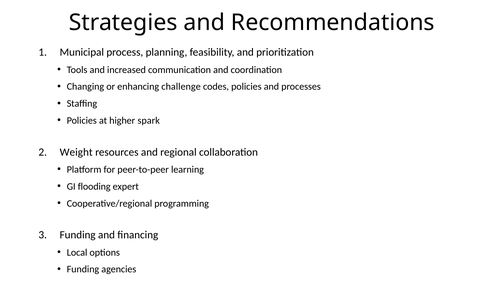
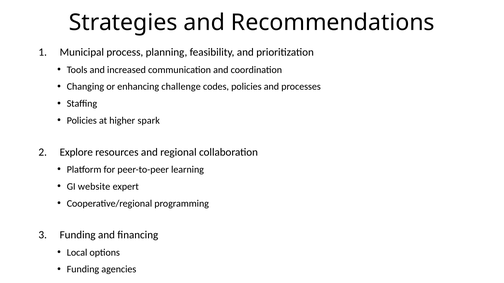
Weight: Weight -> Explore (76, 152)
flooding: flooding -> website (94, 187)
